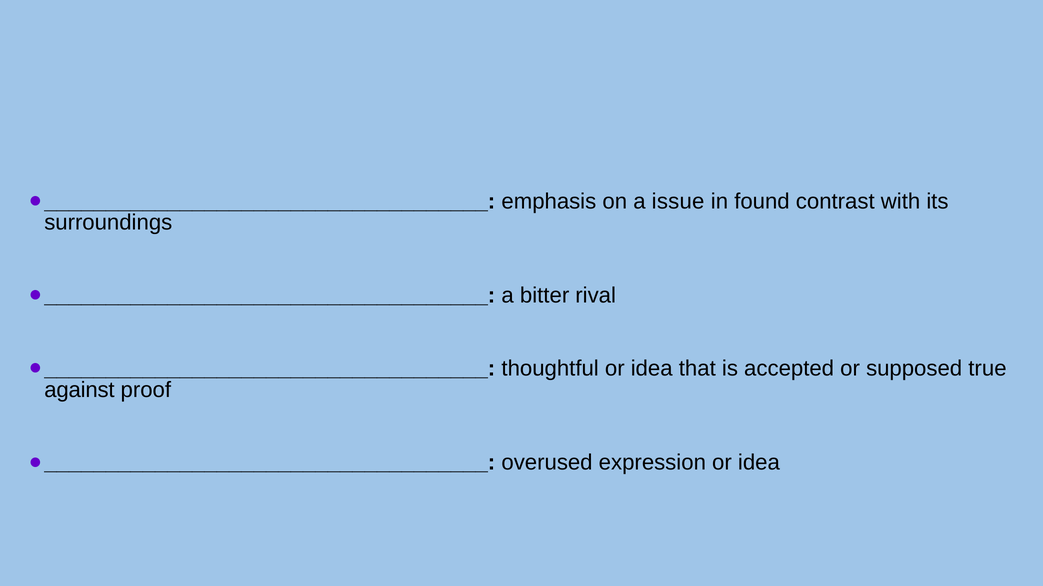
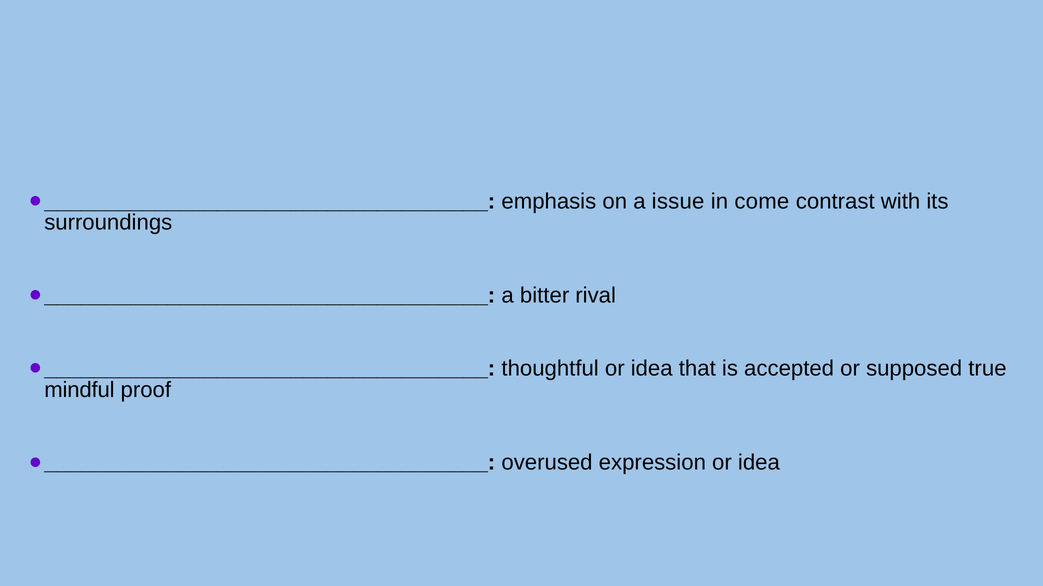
found: found -> come (762, 202)
against: against -> mindful (79, 390)
